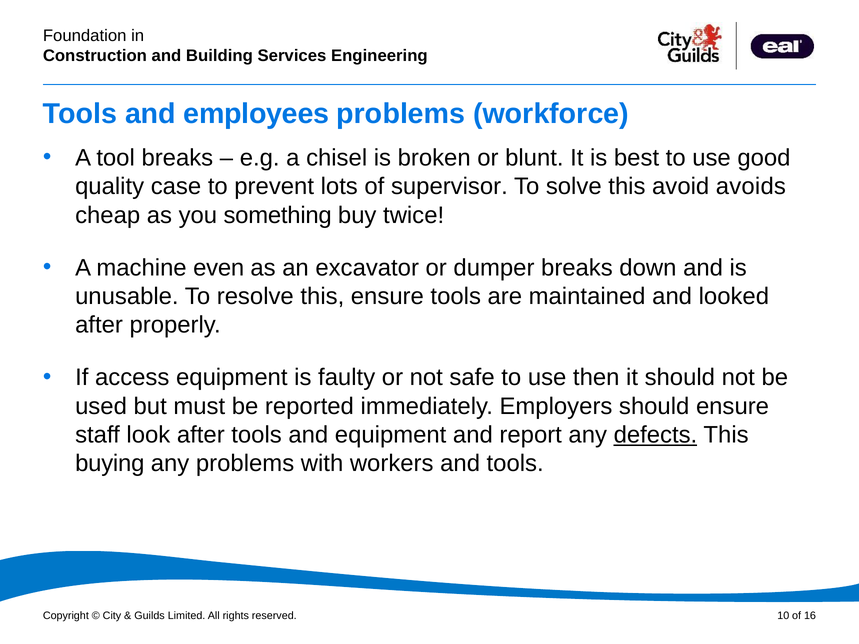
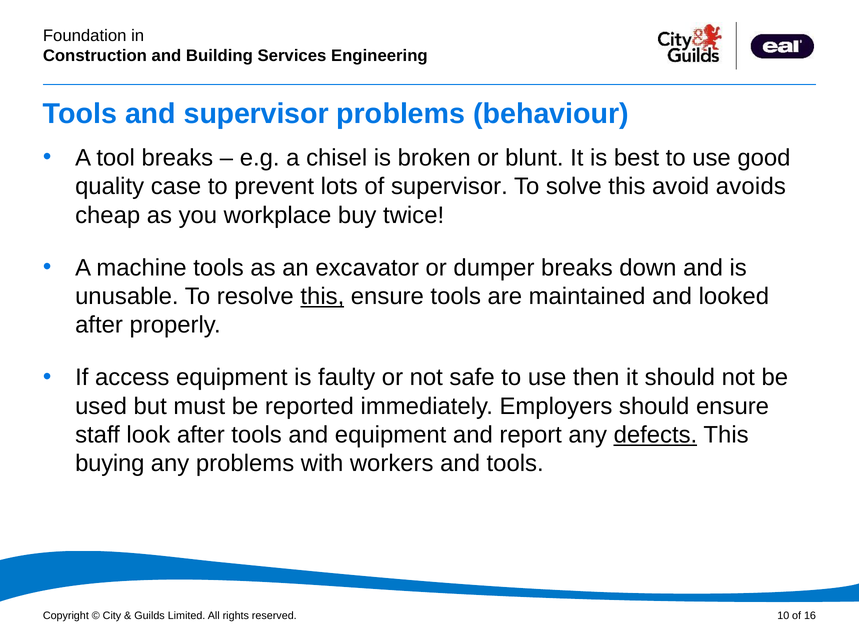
and employees: employees -> supervisor (256, 114)
workforce: workforce -> behaviour (551, 114)
something: something -> workplace (278, 215)
machine even: even -> tools (219, 268)
this underline: none -> present (322, 296)
